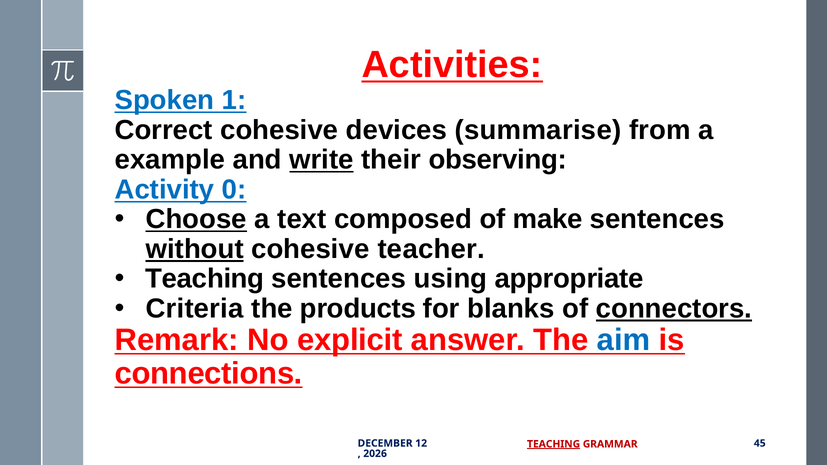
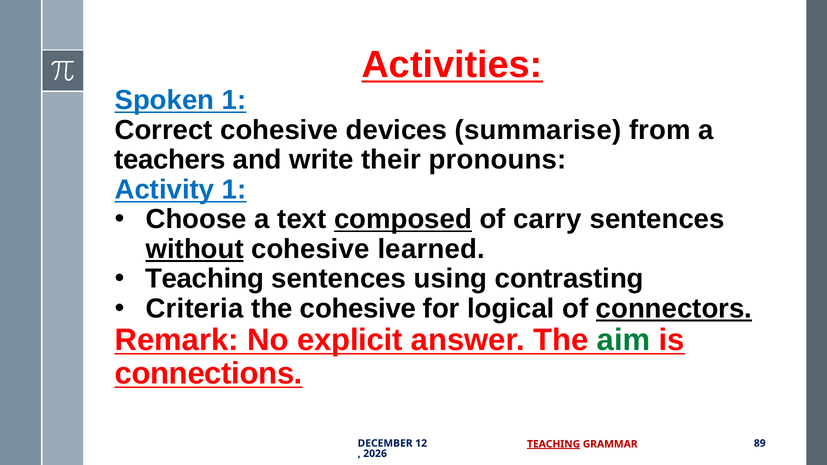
example: example -> teachers (170, 160)
write underline: present -> none (321, 160)
observing: observing -> pronouns (497, 160)
Activity 0: 0 -> 1 (234, 190)
Choose underline: present -> none (196, 219)
composed underline: none -> present (403, 219)
make: make -> carry (548, 219)
teacher: teacher -> learned (431, 249)
appropriate: appropriate -> contrasting (569, 279)
the products: products -> cohesive (358, 309)
blanks: blanks -> logical (511, 309)
aim colour: blue -> green (624, 340)
45: 45 -> 89 (760, 443)
